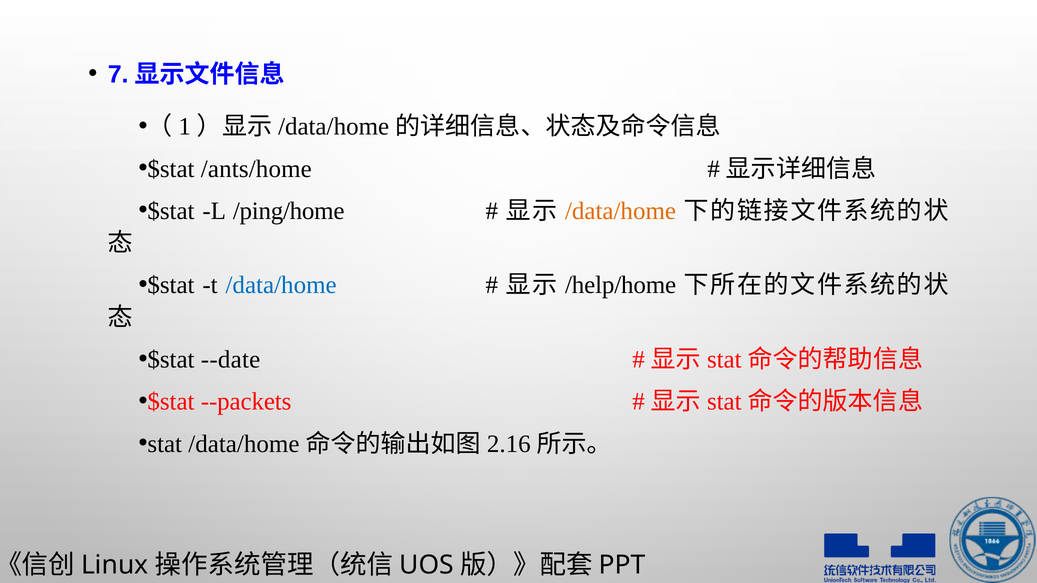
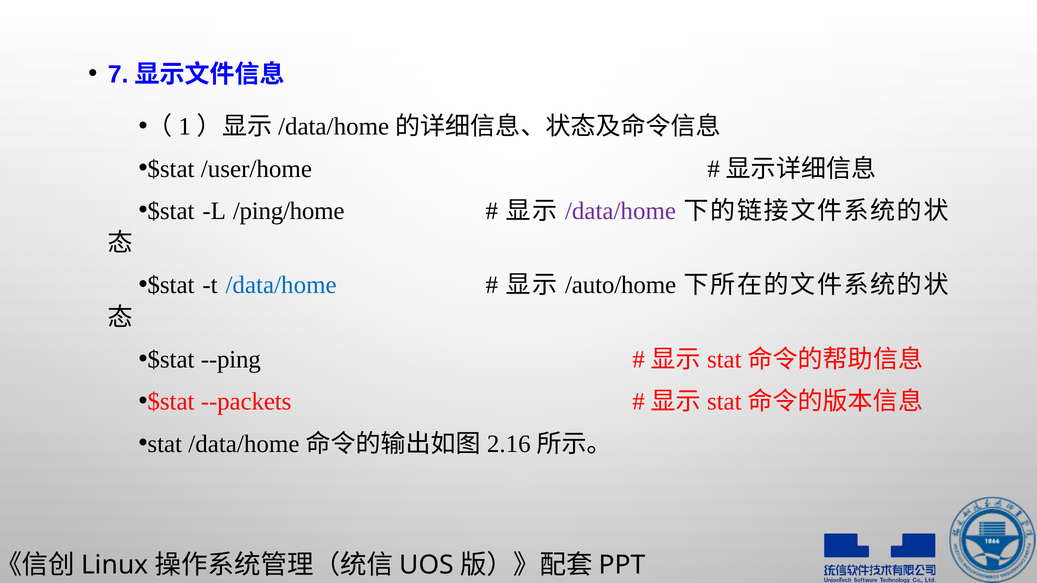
/ants/home: /ants/home -> /user/home (256, 169)
/data/home colour: orange -> purple (621, 211)
/help/home: /help/home -> /auto/home (621, 285)
--date: --date -> --ping (231, 360)
